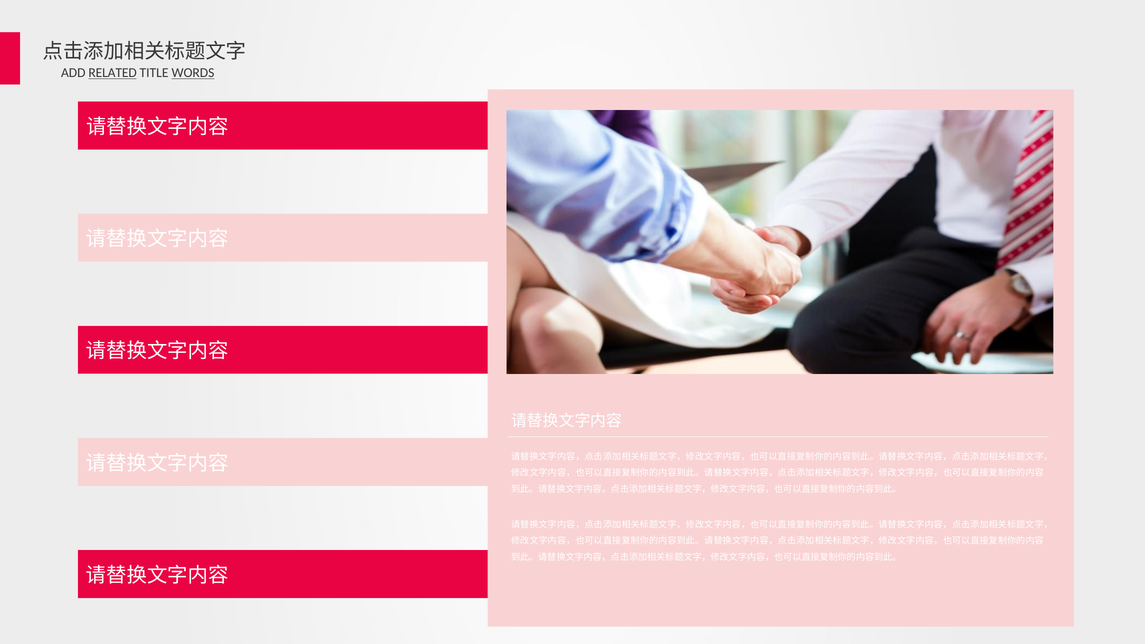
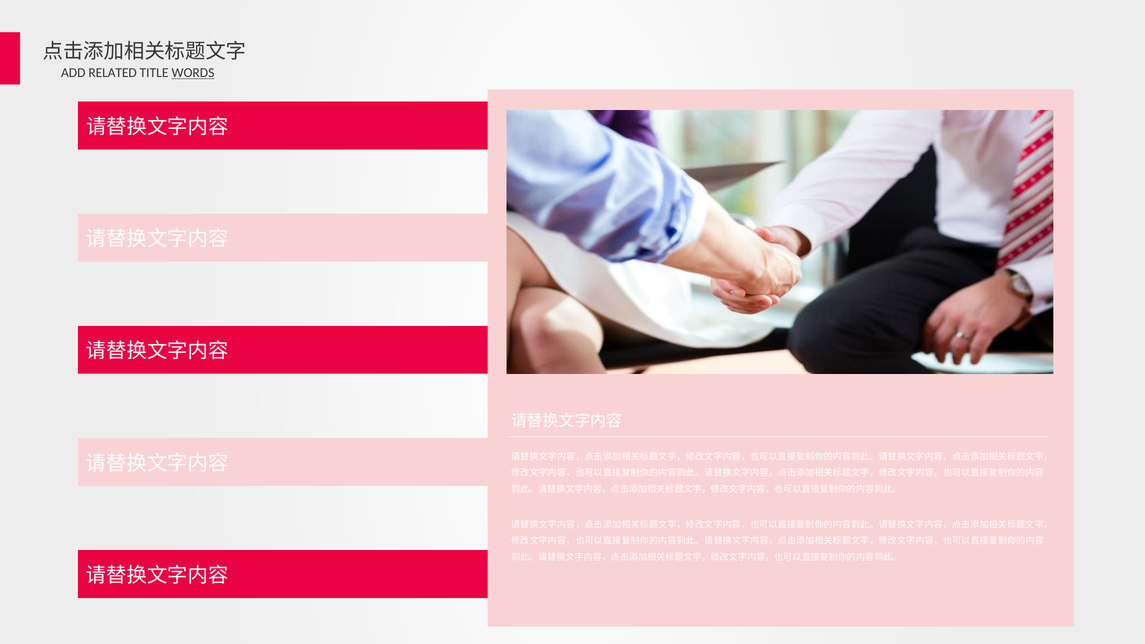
RELATED underline: present -> none (113, 73)
